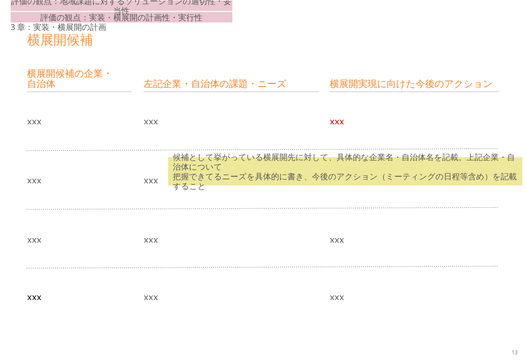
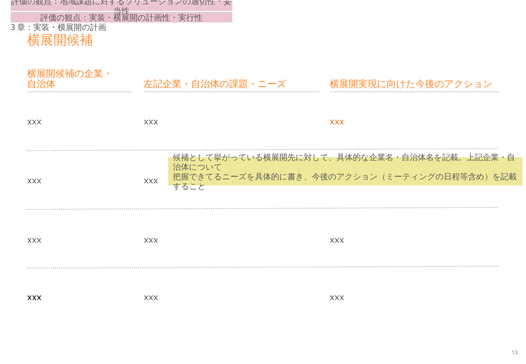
xxx colour: red -> orange (337, 122)
